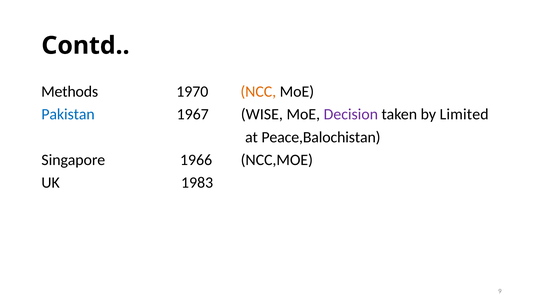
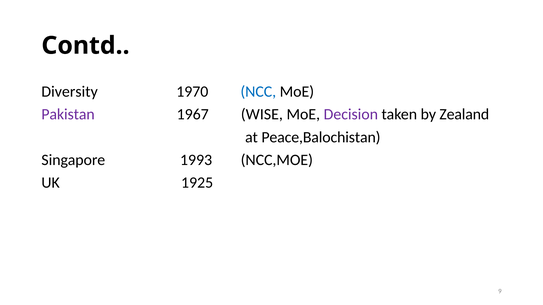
Methods: Methods -> Diversity (70, 92)
NCC colour: orange -> blue (258, 92)
Pakistan colour: blue -> purple (68, 115)
Limited: Limited -> Zealand (464, 115)
1966: 1966 -> 1993 (196, 160)
1983: 1983 -> 1925 (197, 183)
